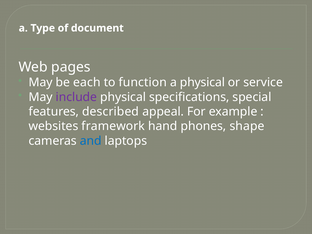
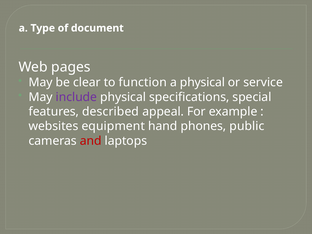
each: each -> clear (87, 82)
framework: framework -> equipment (113, 126)
shape: shape -> public (247, 126)
and colour: blue -> red (91, 141)
